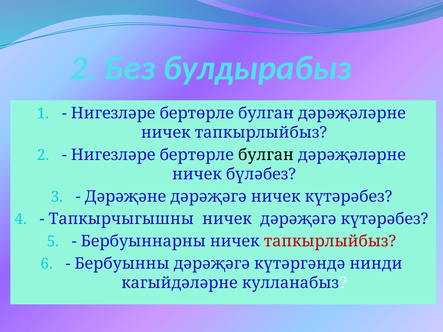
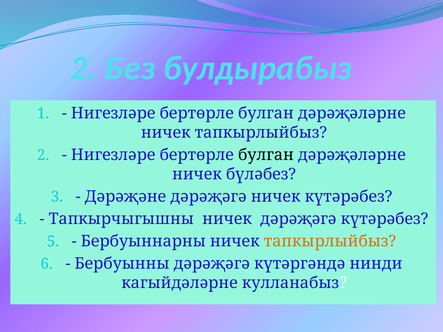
тапкырлыйбыз colour: red -> orange (330, 241)
